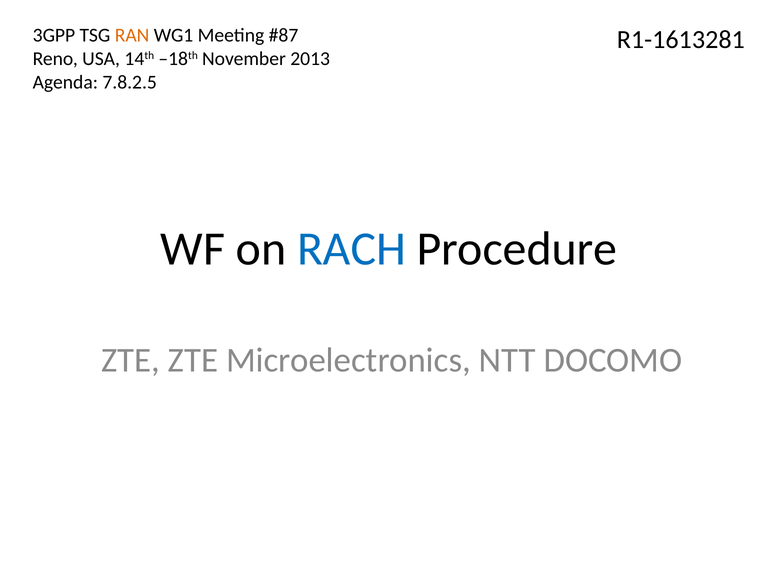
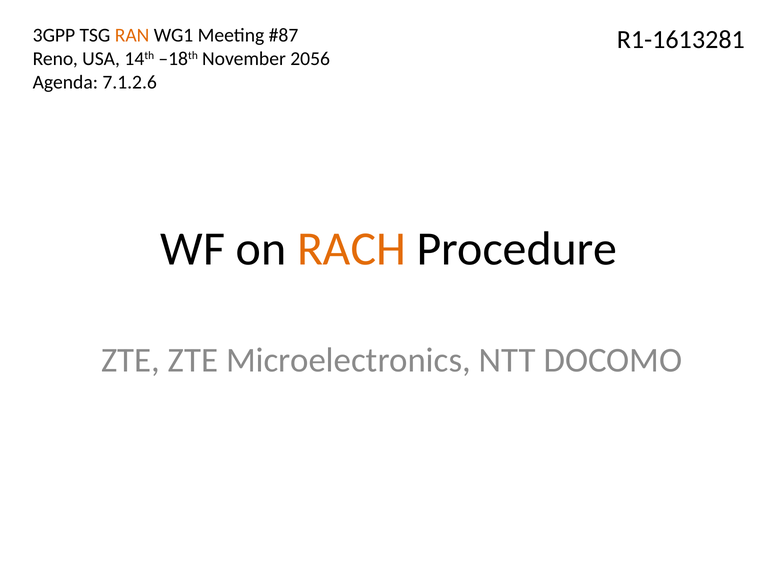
2013: 2013 -> 2056 (310, 59)
7.8.2.5: 7.8.2.5 -> 7.1.2.6 (130, 82)
RACH colour: blue -> orange (351, 249)
